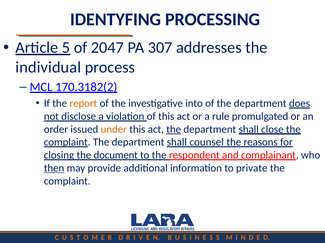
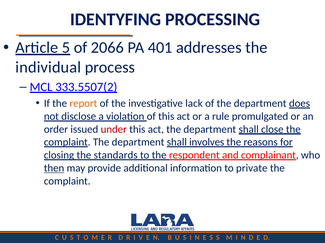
2047: 2047 -> 2066 (107, 48)
307: 307 -> 401 (160, 48)
170.3182(2: 170.3182(2 -> 333.5507(2 (86, 87)
into: into -> lack (194, 104)
under colour: orange -> red (114, 130)
the underline: present -> none (174, 130)
counsel: counsel -> involves (207, 143)
document: document -> standards (116, 156)
